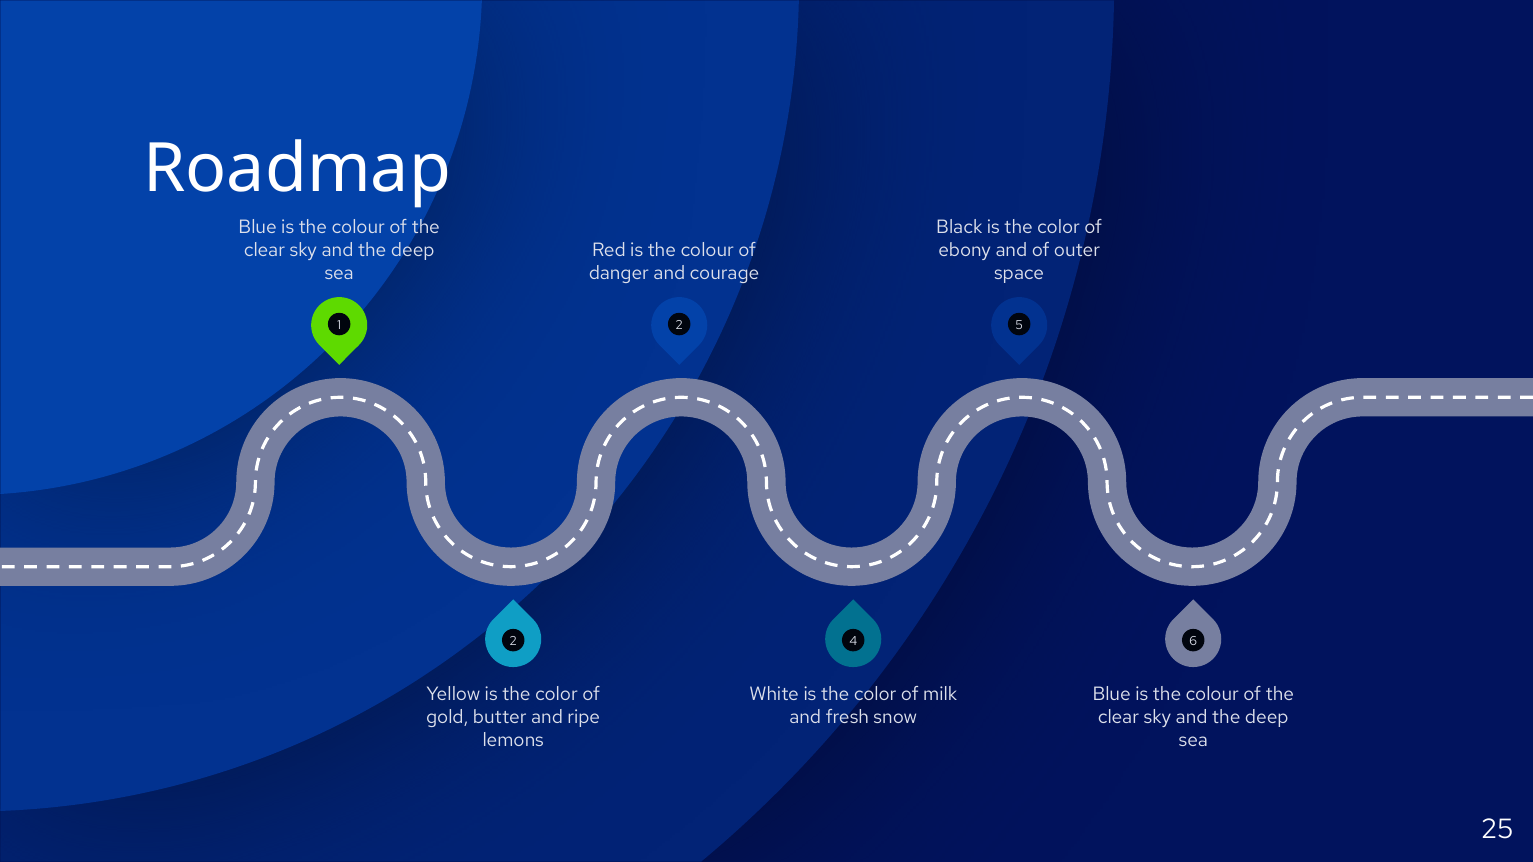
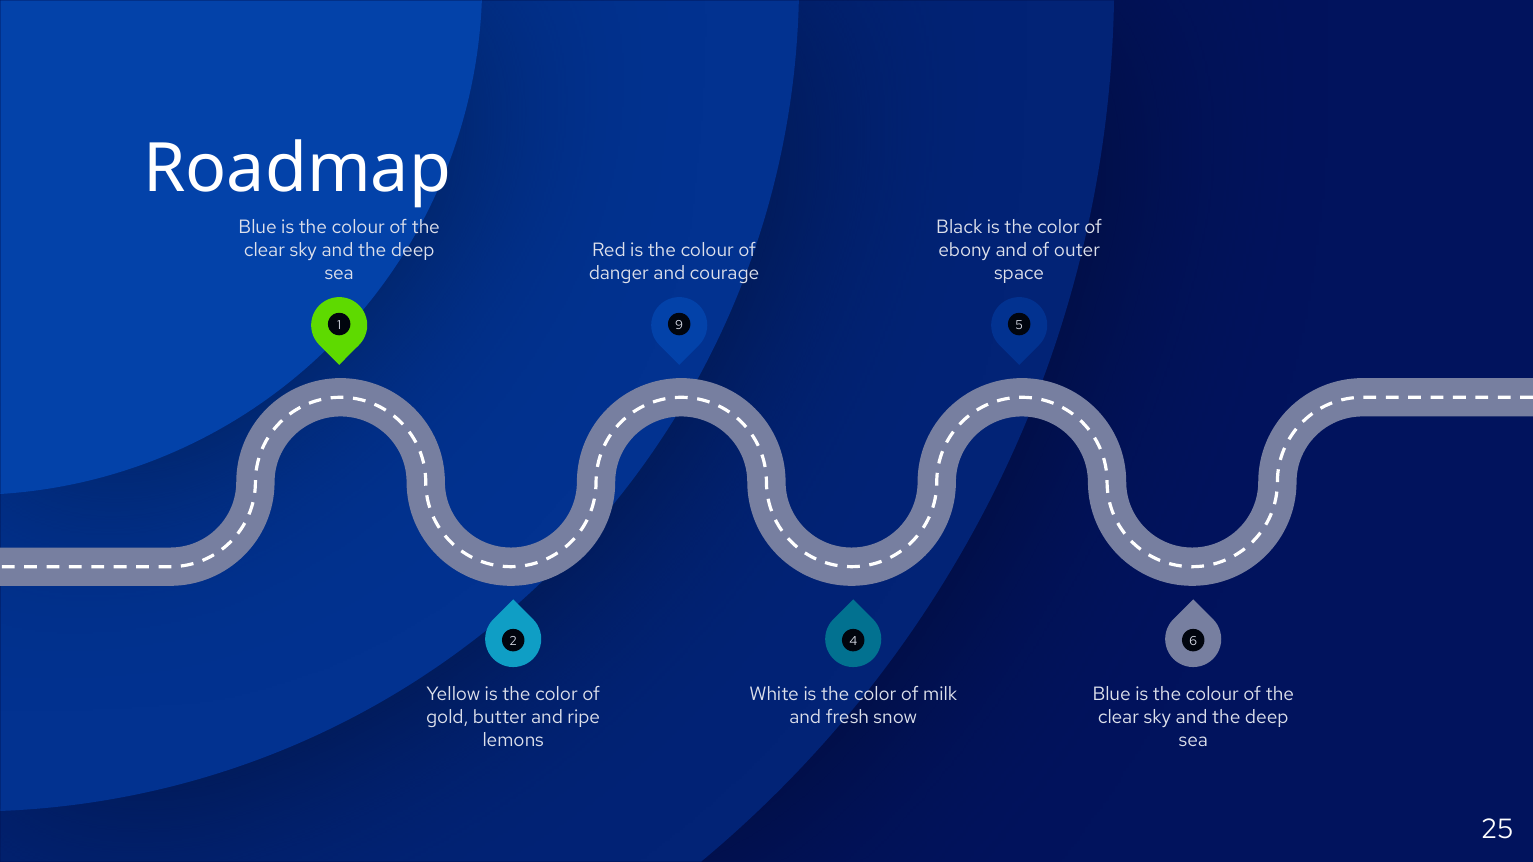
1 2: 2 -> 9 (679, 325)
